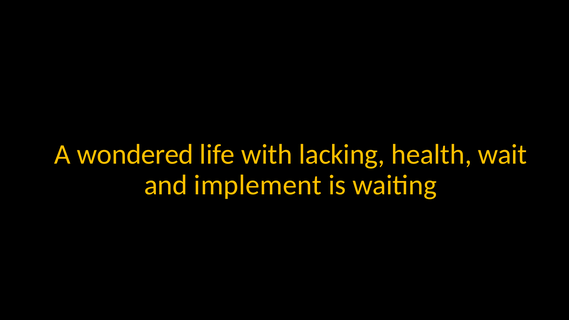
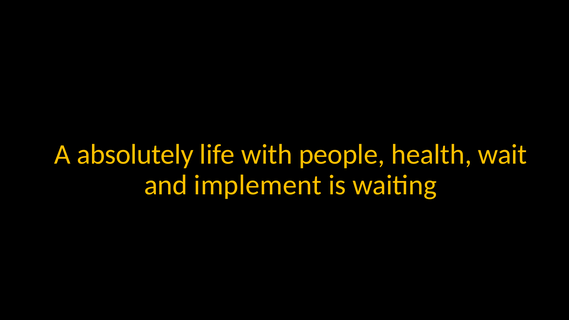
wondered: wondered -> absolutely (135, 154)
lacking: lacking -> people (342, 154)
